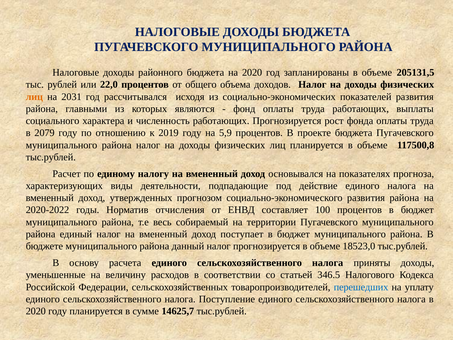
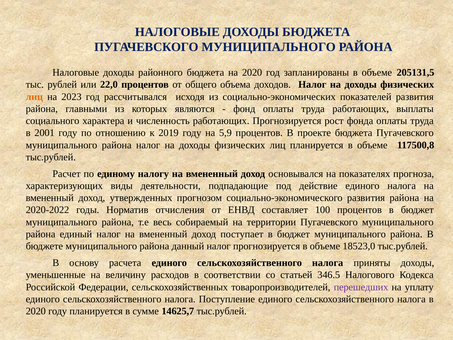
2031: 2031 -> 2023 (72, 97)
2079: 2079 -> 2001 (45, 133)
перешедших colour: blue -> purple (361, 287)
